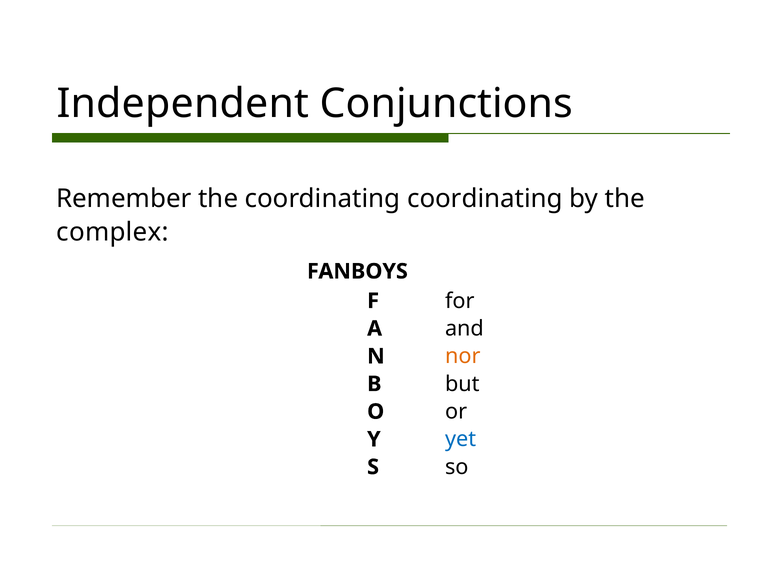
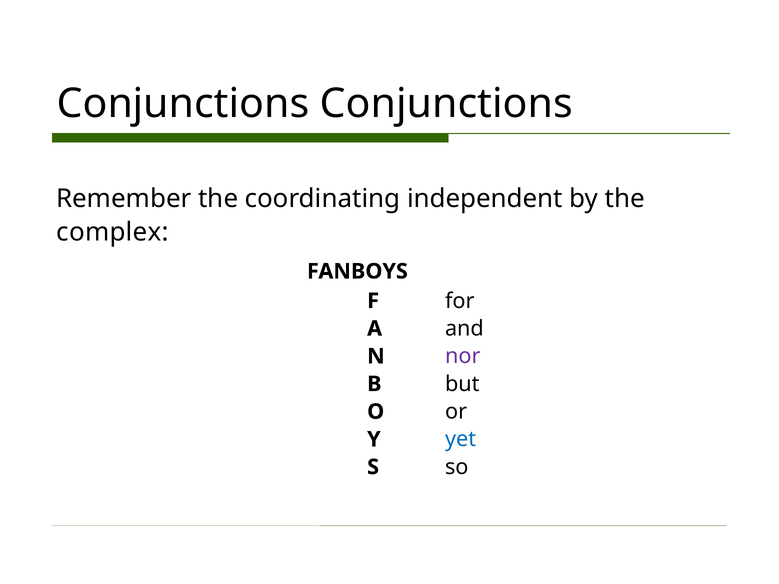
Independent: Independent -> Conjunctions (183, 104)
coordinating coordinating: coordinating -> independent (485, 199)
nor colour: orange -> purple (463, 356)
